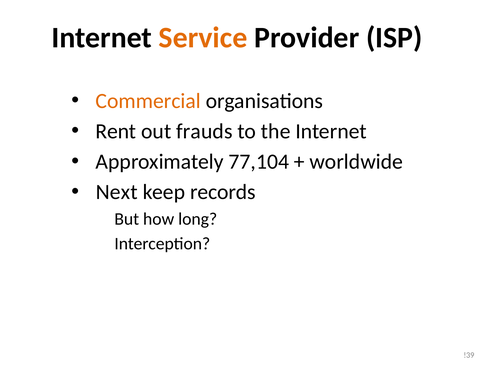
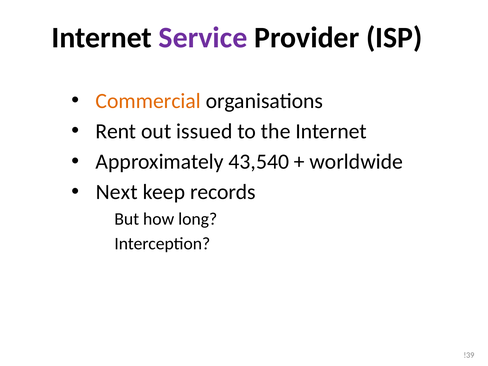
Service colour: orange -> purple (203, 38)
frauds: frauds -> issued (204, 131)
77,104: 77,104 -> 43,540 (259, 162)
